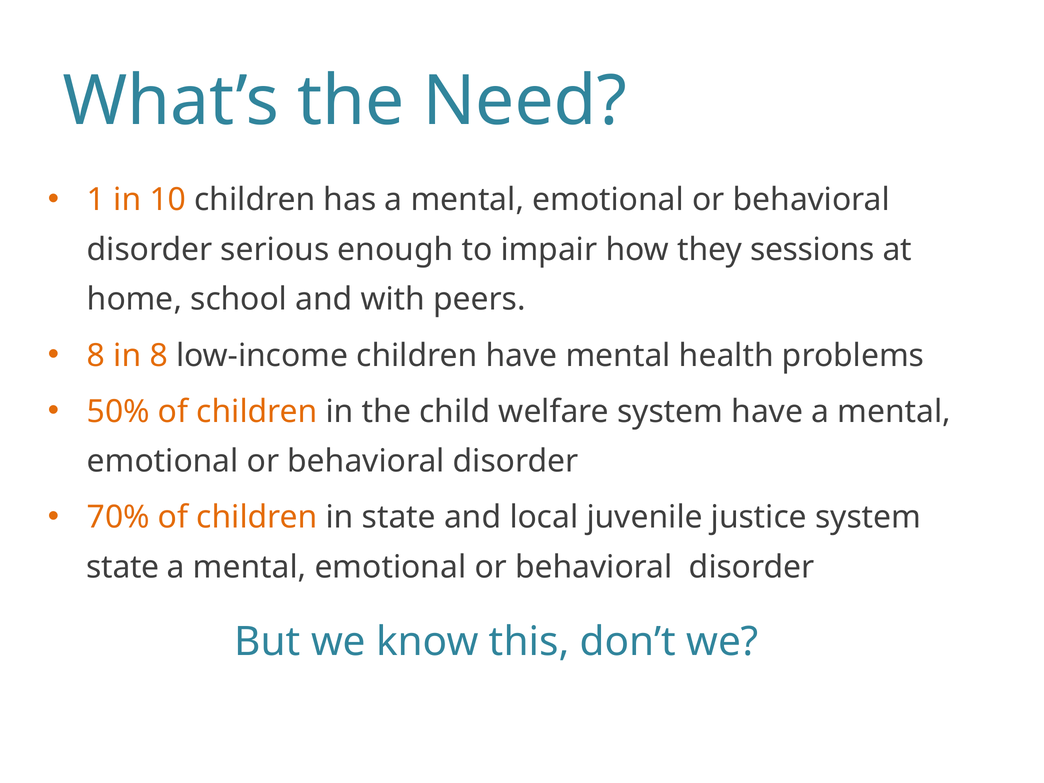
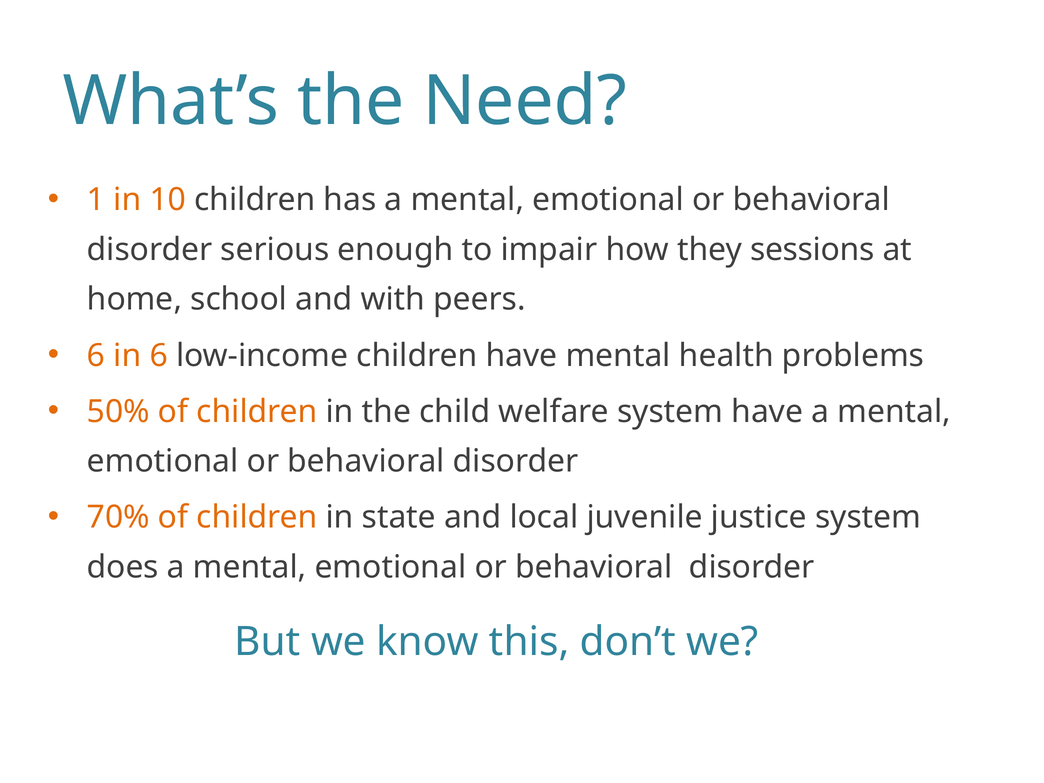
8: 8 -> 6 (96, 355)
in 8: 8 -> 6 (159, 355)
state: state -> does (123, 567)
